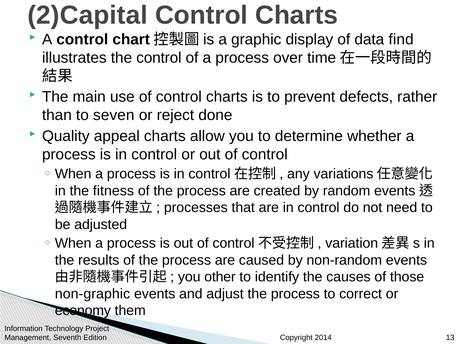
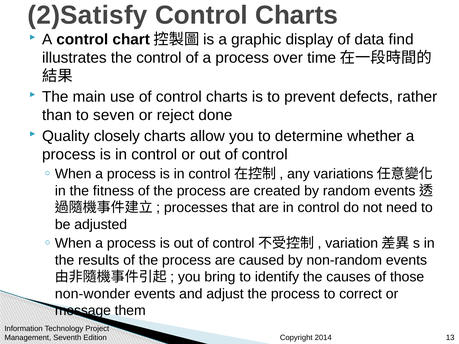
2)Capital: 2)Capital -> 2)Satisfy (88, 15)
appeal: appeal -> closely (117, 136)
other: other -> bring (220, 277)
non-graphic: non-graphic -> non-wonder (93, 294)
economy: economy -> message (83, 311)
